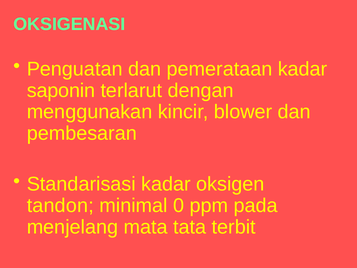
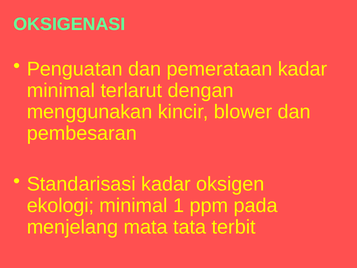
saponin: saponin -> minimal (61, 90)
tandon: tandon -> ekologi (60, 205)
0: 0 -> 1 (179, 205)
